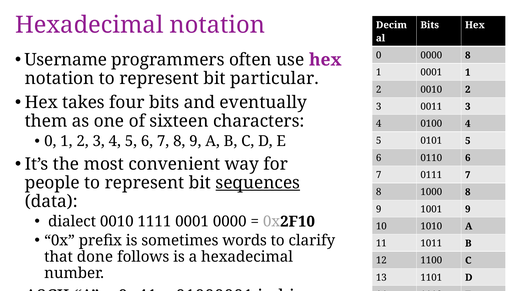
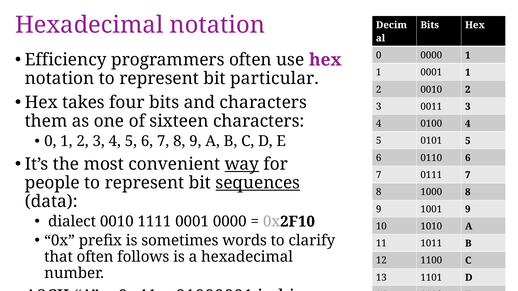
Username: Username -> Efficiency (66, 60)
0000 8: 8 -> 1 (468, 55)
and eventually: eventually -> characters (263, 103)
way underline: none -> present (242, 164)
that done: done -> often (95, 257)
